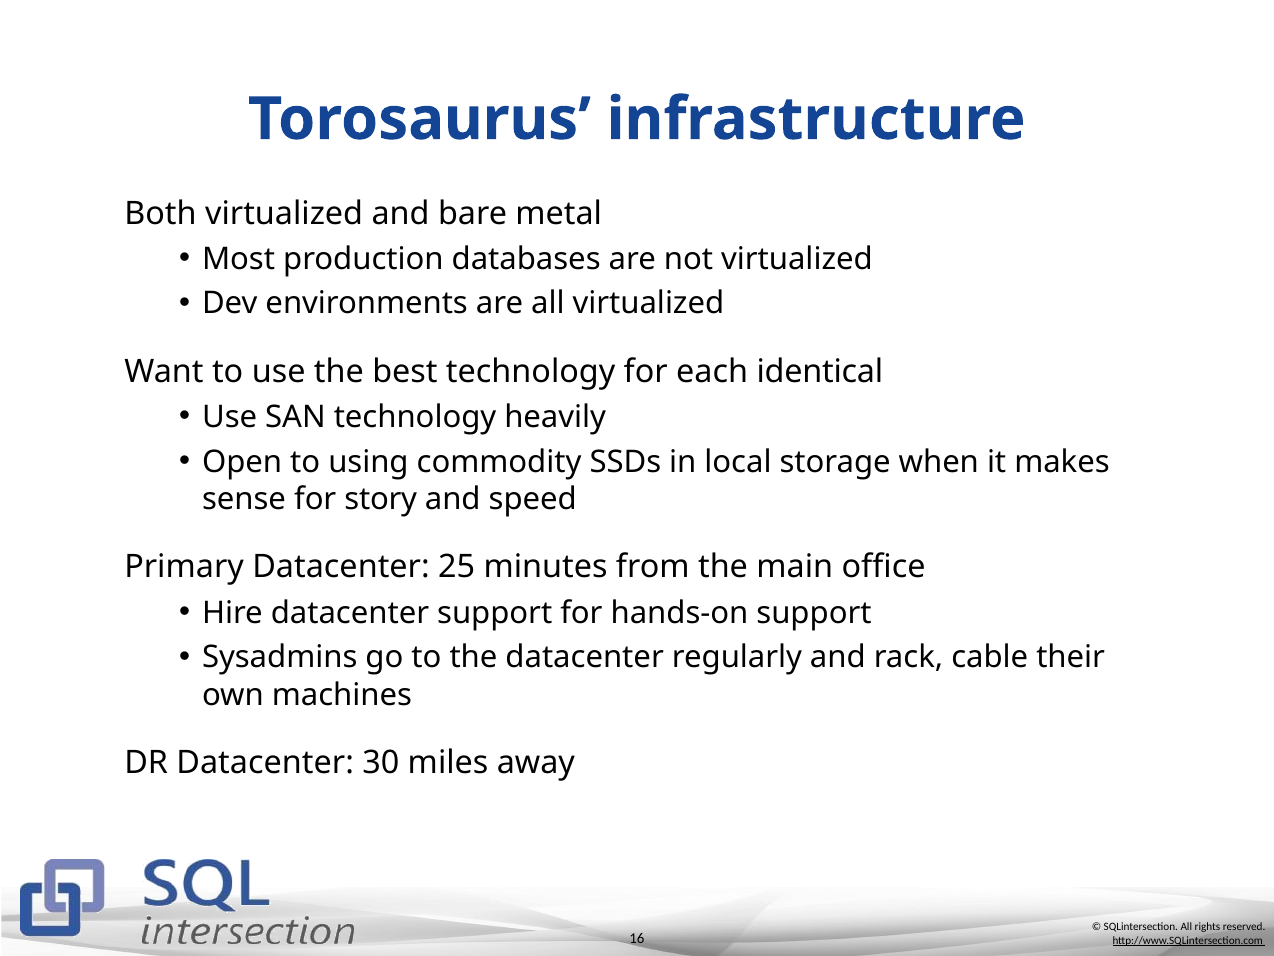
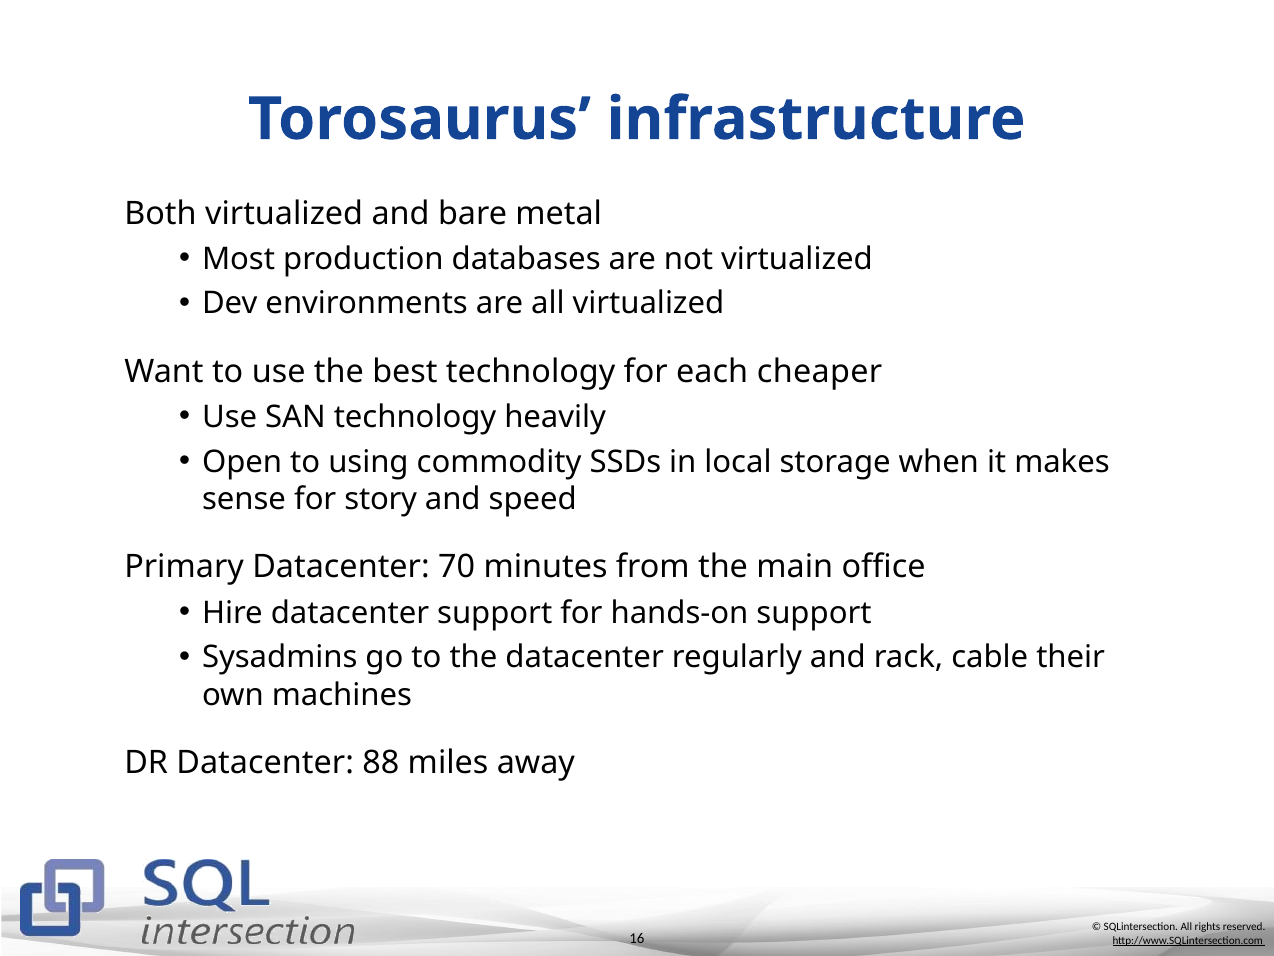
identical: identical -> cheaper (820, 371)
25: 25 -> 70 (457, 567)
30: 30 -> 88 (381, 763)
